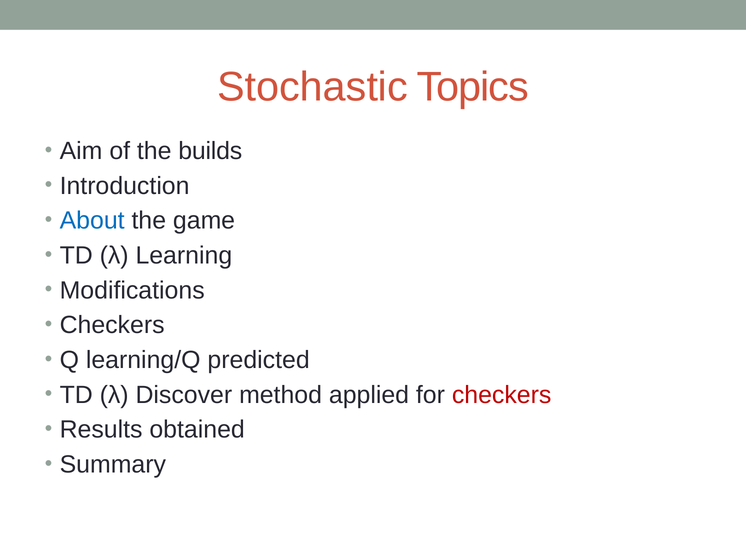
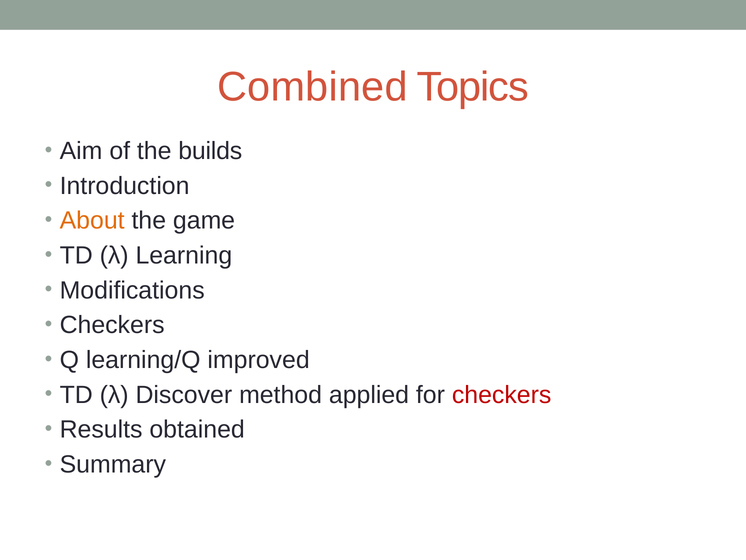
Stochastic: Stochastic -> Combined (312, 87)
About colour: blue -> orange (92, 221)
predicted: predicted -> improved (259, 360)
